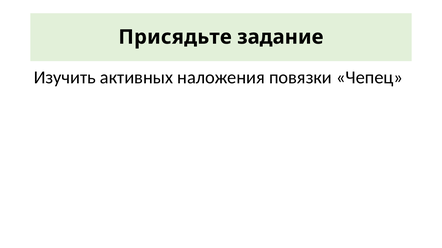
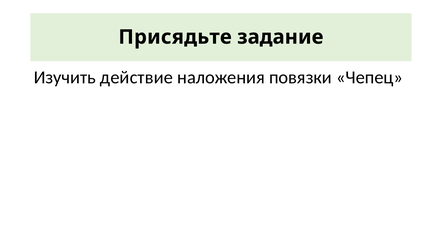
активных: активных -> действие (136, 78)
